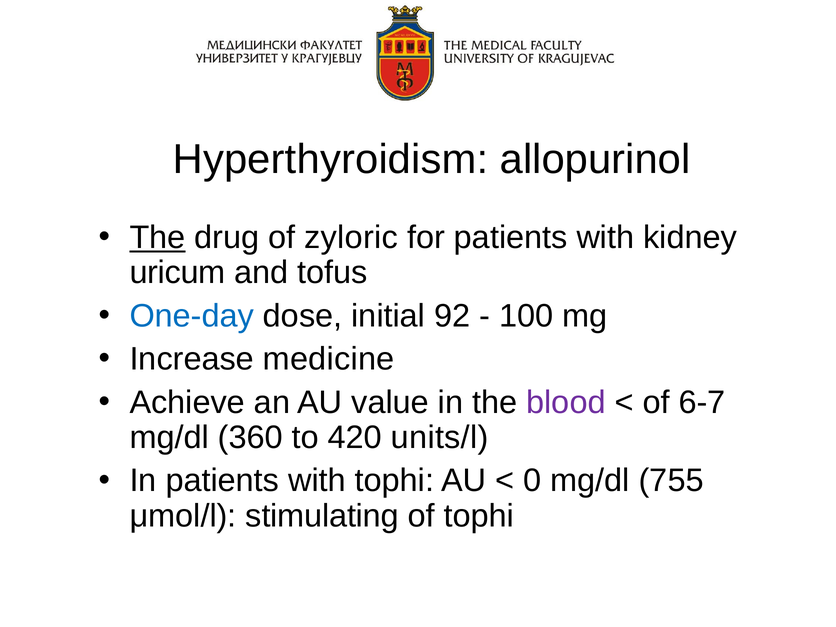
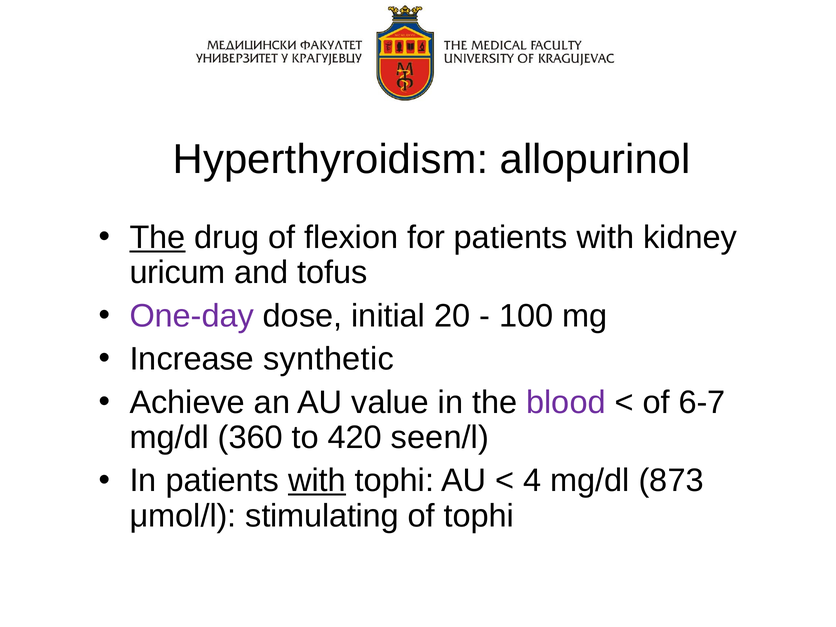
zyloric: zyloric -> flexion (351, 237)
One-day colour: blue -> purple (192, 316)
92: 92 -> 20 (452, 316)
medicine: medicine -> synthetic (329, 359)
units/l: units/l -> seen/l (440, 437)
with underline: none -> present (317, 481)
0: 0 -> 4 (532, 481)
755: 755 -> 873 (671, 481)
